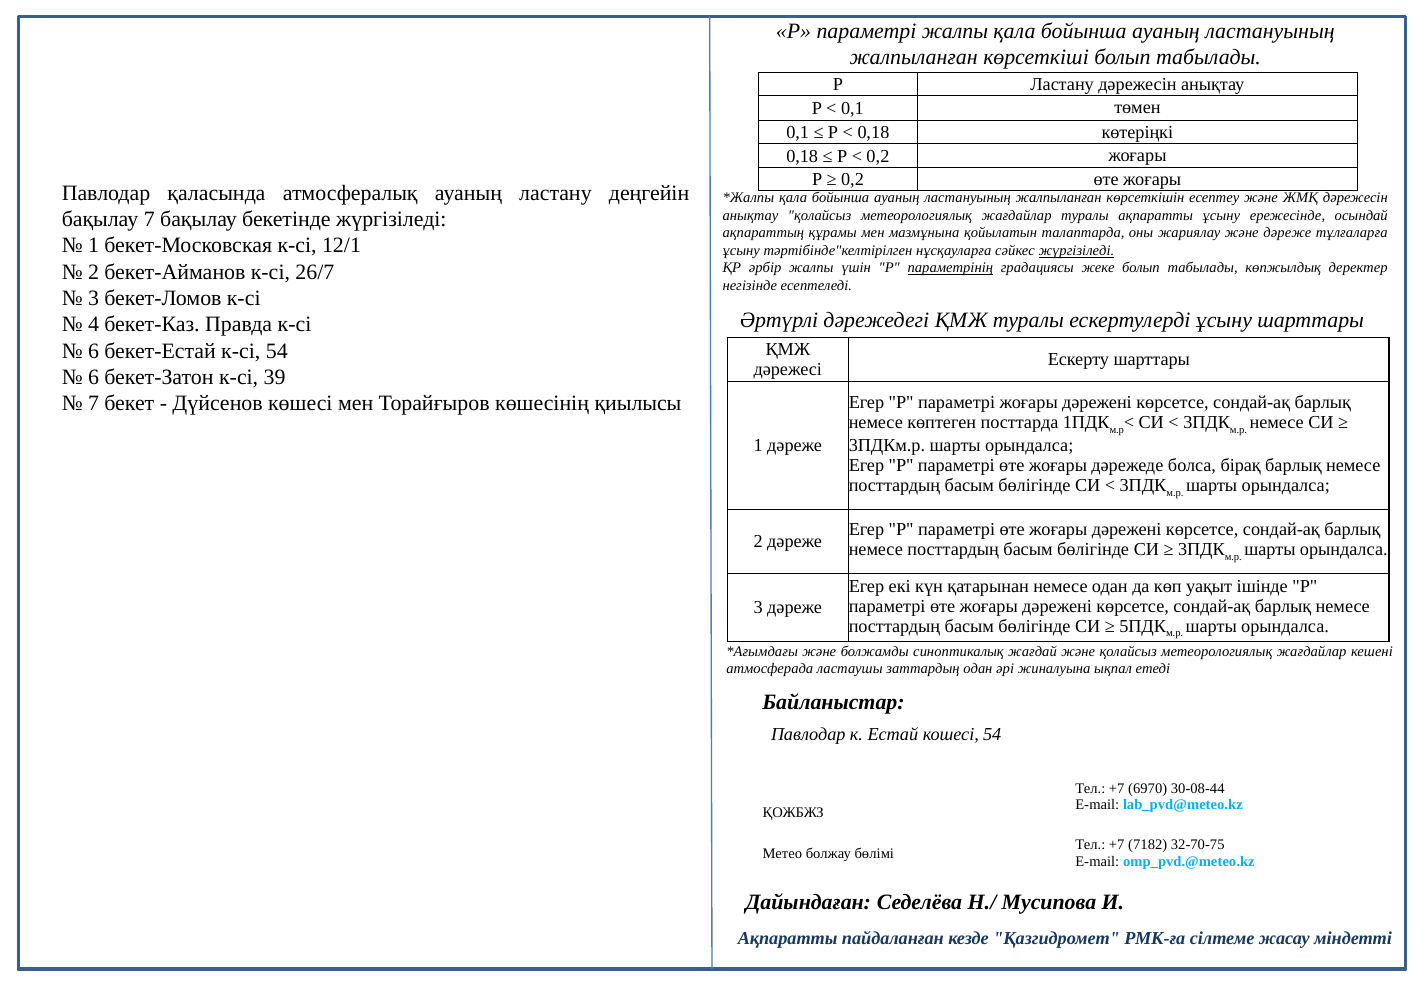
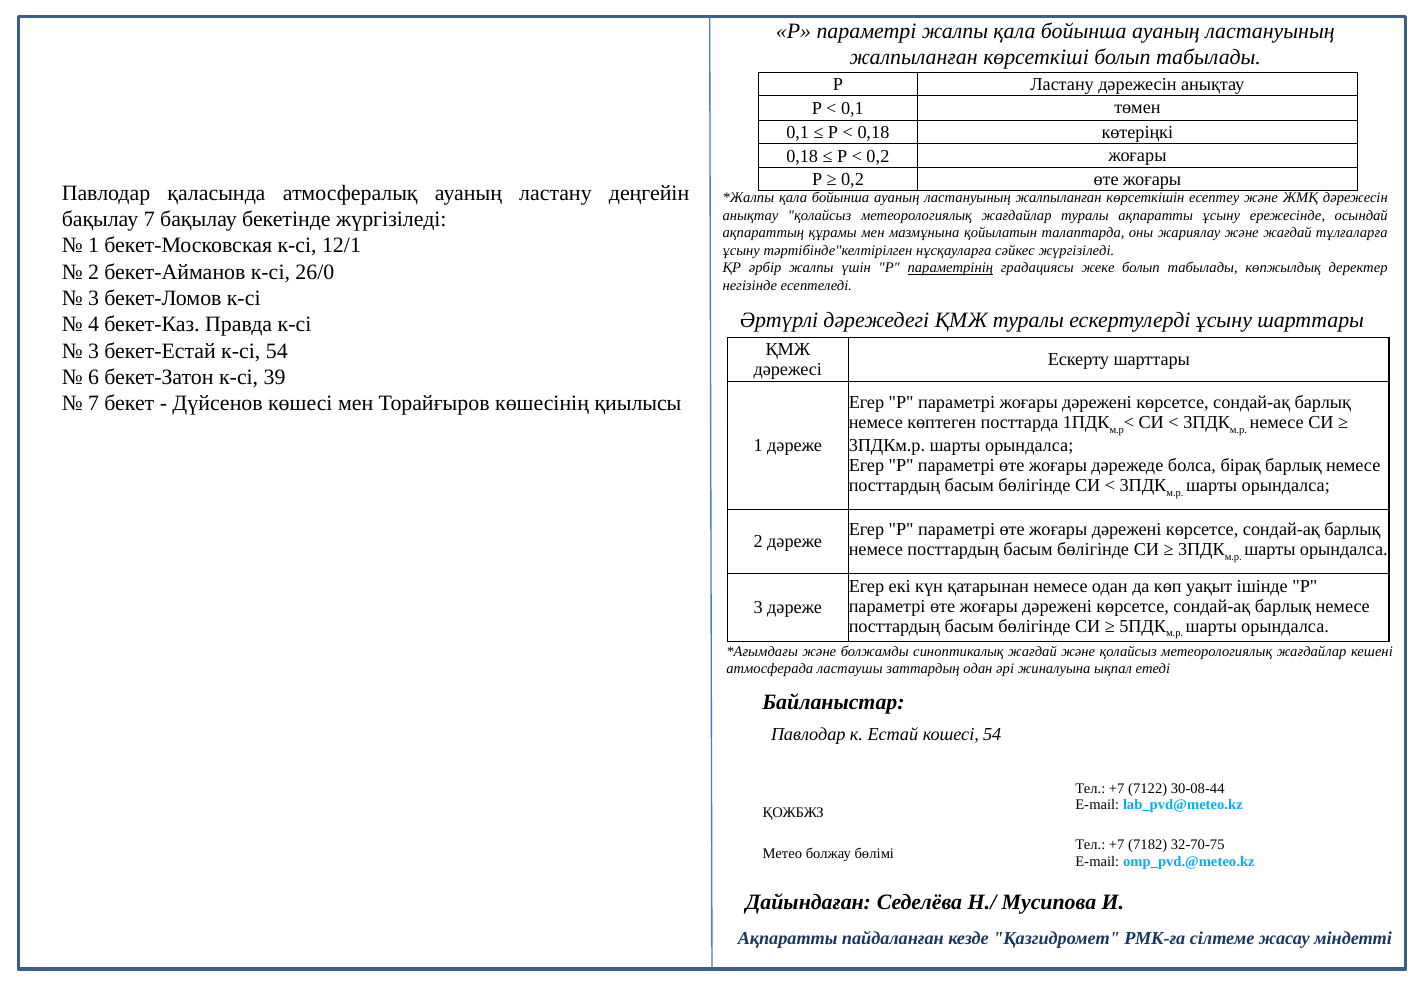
және дәреже: дәреже -> жағдай (1287, 233)
жүргізіледі underline: present -> none (1076, 251)
26/7: 26/7 -> 26/0 (315, 272)
6: 6 -> 3 (94, 351)
6970: 6970 -> 7122 (1148, 788)
